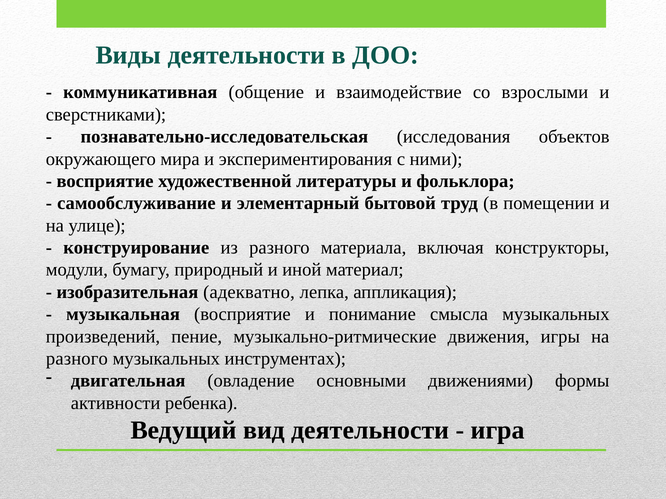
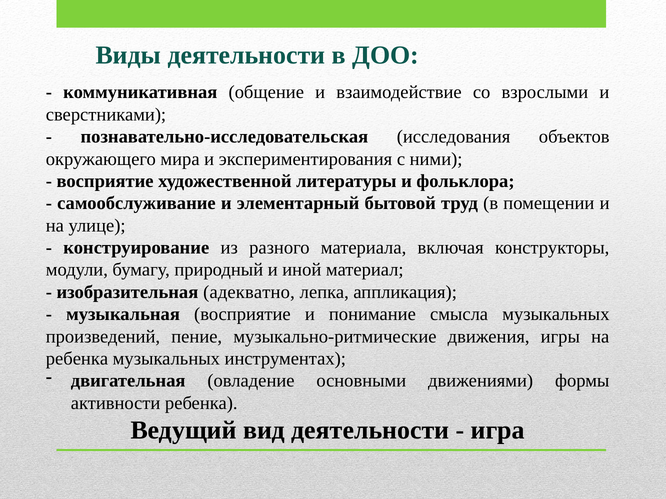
разного: разного -> ребенка (77, 359)
